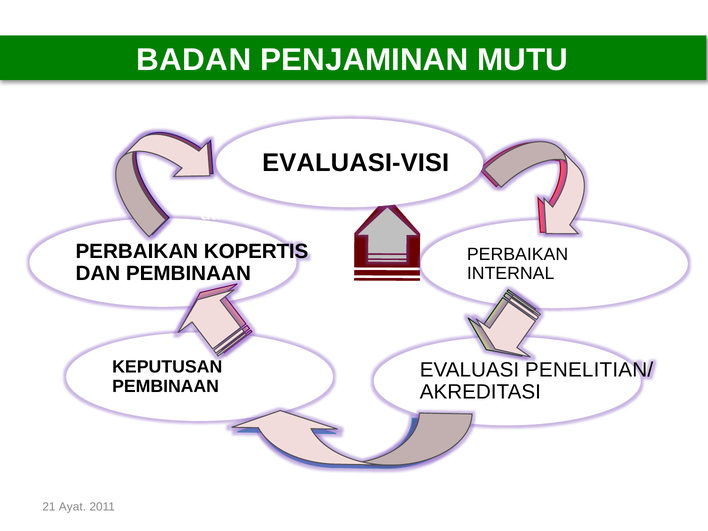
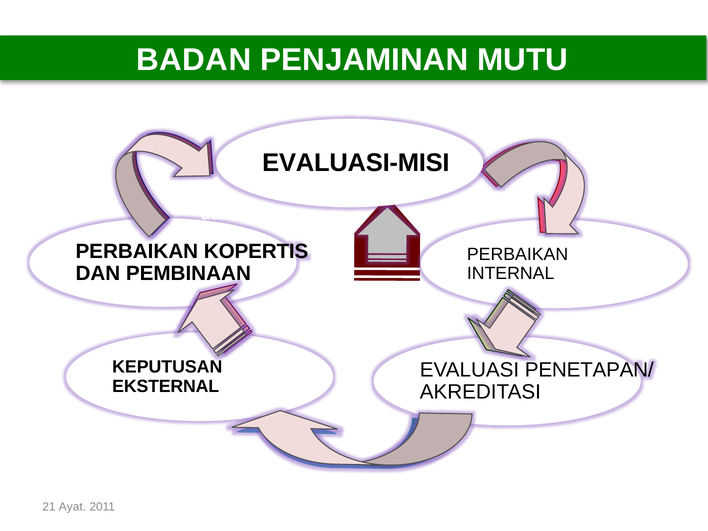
EVALUASI-VISI: EVALUASI-VISI -> EVALUASI-MISI (356, 163)
PENELITIAN/: PENELITIAN/ -> PENETAPAN/ (589, 370)
PEMBINAAN: PEMBINAAN -> EKSTERNAL (166, 386)
